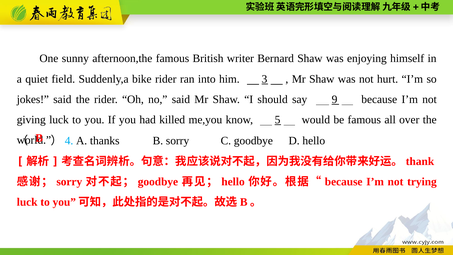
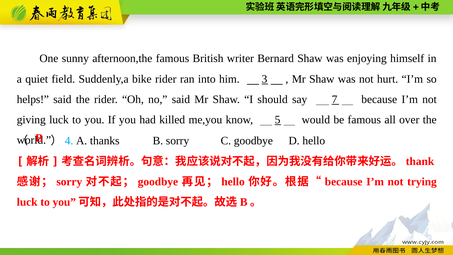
jokes: jokes -> helps (33, 99)
9: 9 -> 7 (335, 99)
